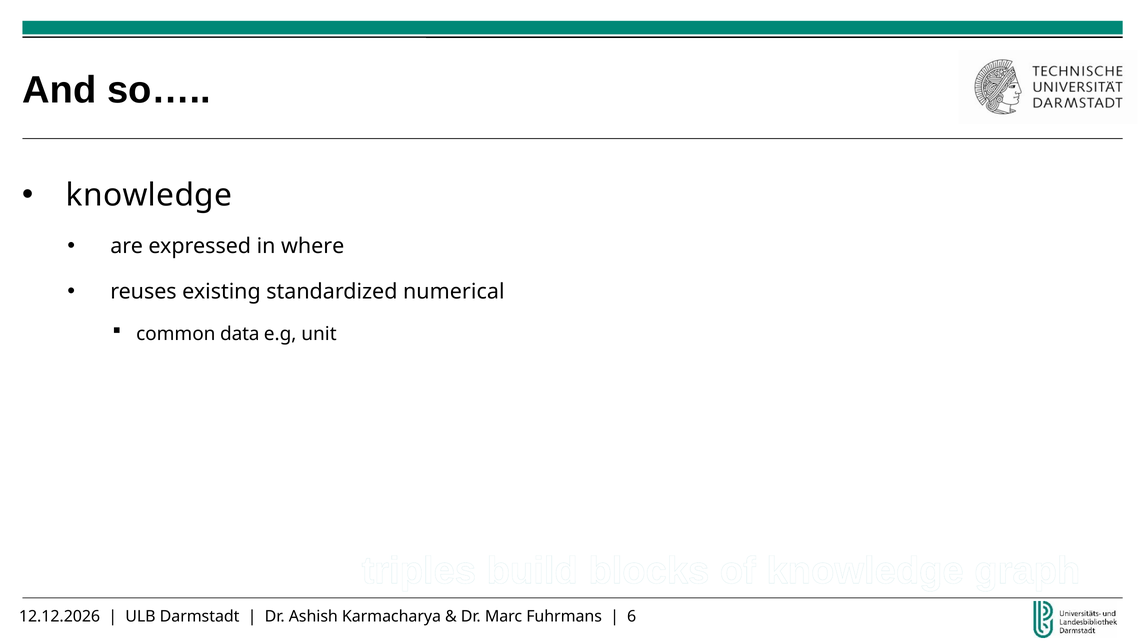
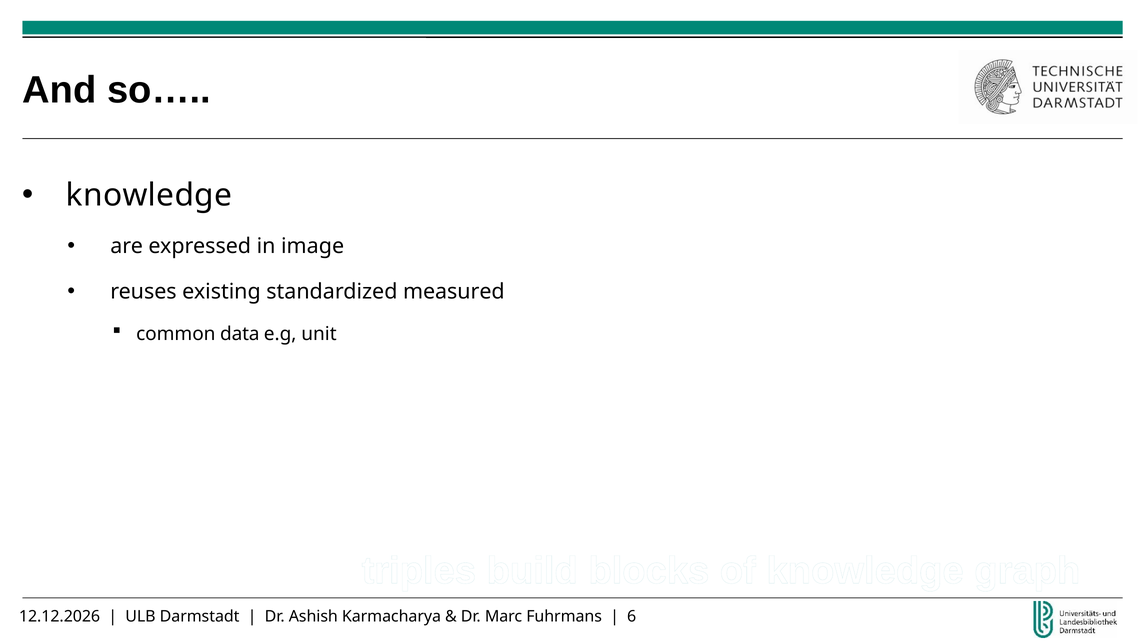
where: where -> image (313, 246)
numerical: numerical -> measured (454, 292)
